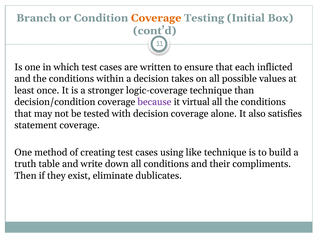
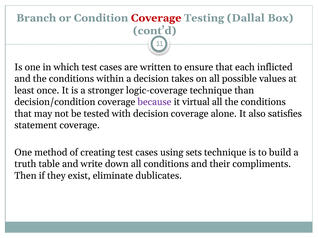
Coverage colour: orange -> red (156, 18)
Initial: Initial -> Dallal (246, 18)
like: like -> sets (194, 153)
